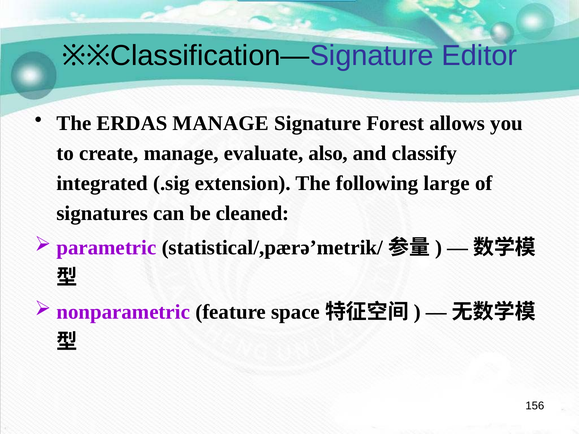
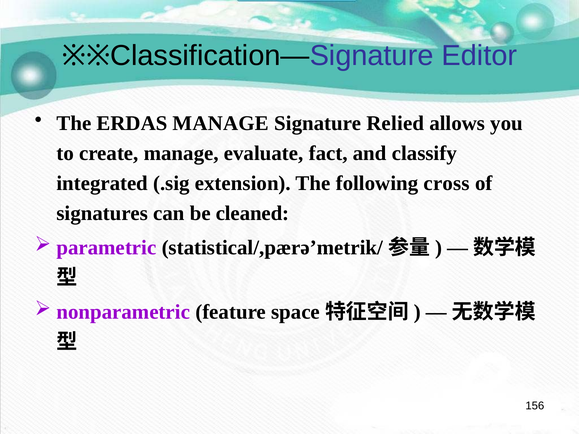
Forest: Forest -> Relied (395, 123)
also: also -> fact (328, 153)
large: large -> cross (447, 183)
